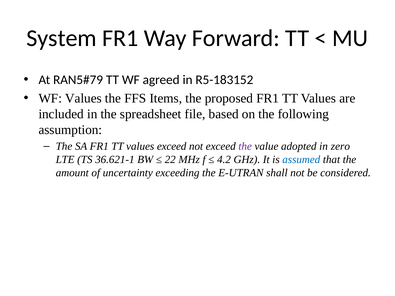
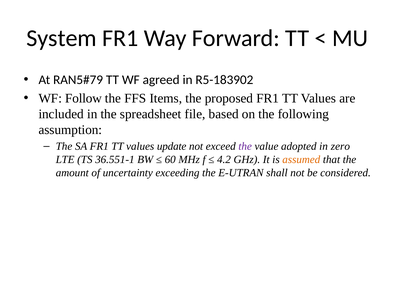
R5-183152: R5-183152 -> R5-183902 (224, 80)
WF Values: Values -> Follow (84, 98)
values exceed: exceed -> update (172, 146)
36.621-1: 36.621-1 -> 36.551-1 (115, 160)
22: 22 -> 60 (170, 160)
assumed colour: blue -> orange (301, 160)
